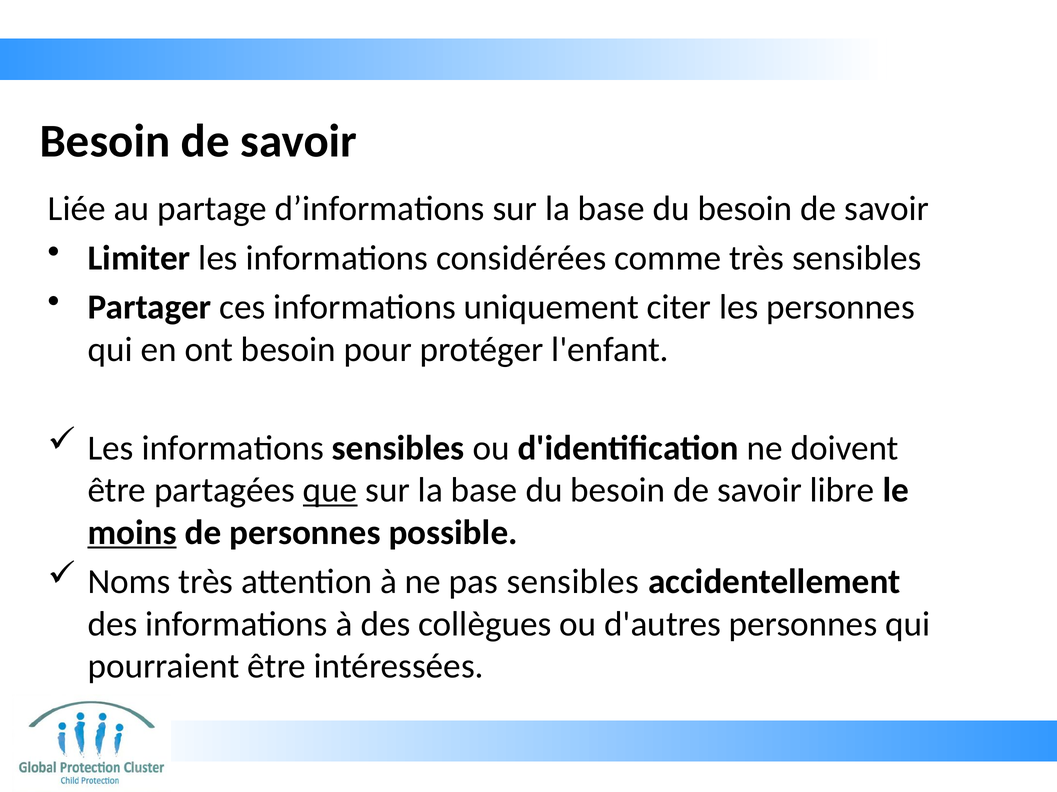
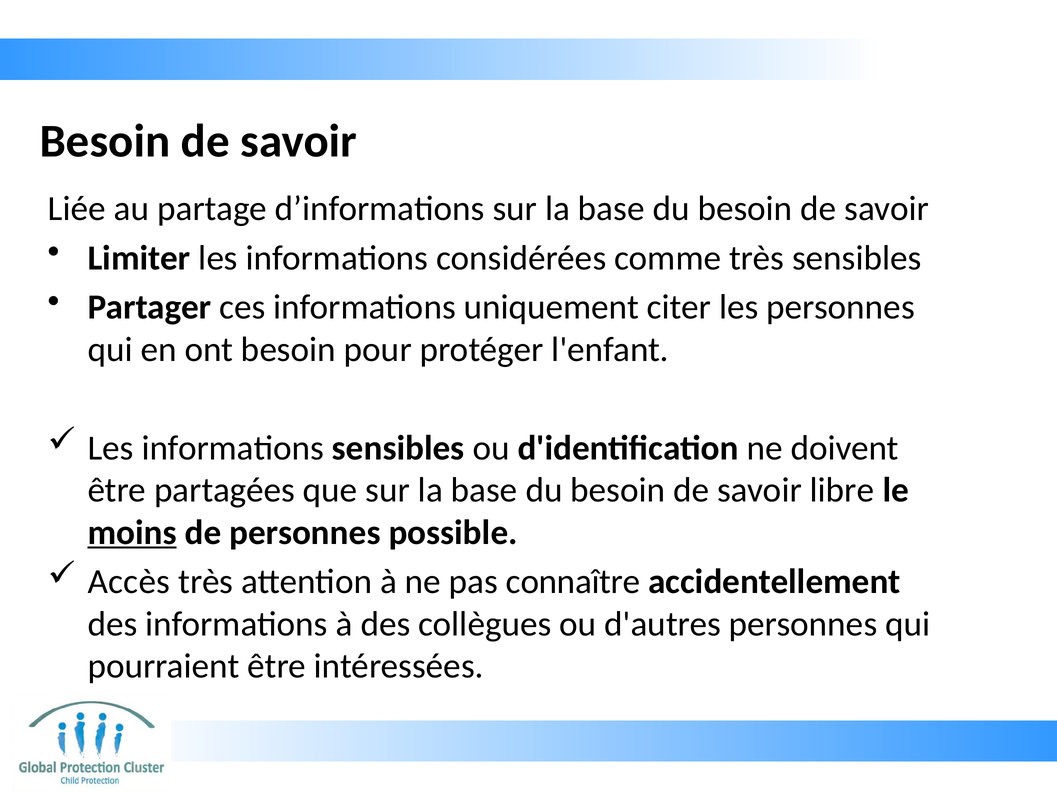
que underline: present -> none (330, 491)
Noms: Noms -> Accès (129, 582)
pas sensibles: sensibles -> connaître (573, 582)
